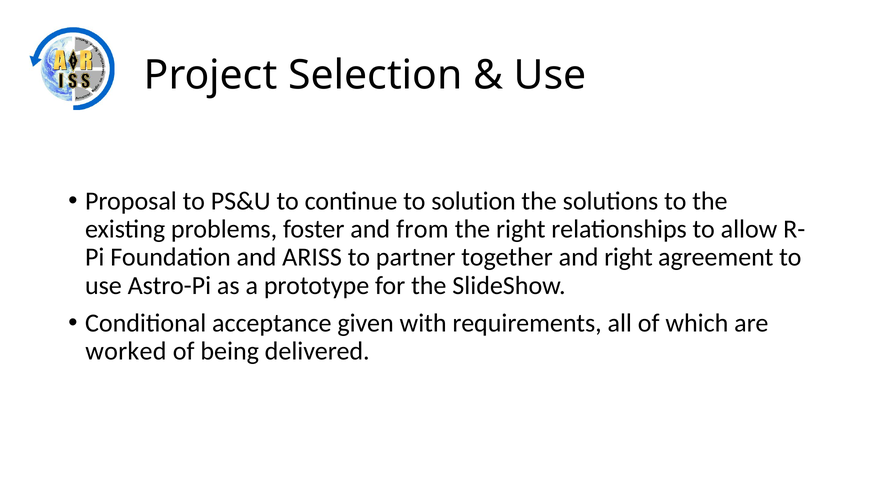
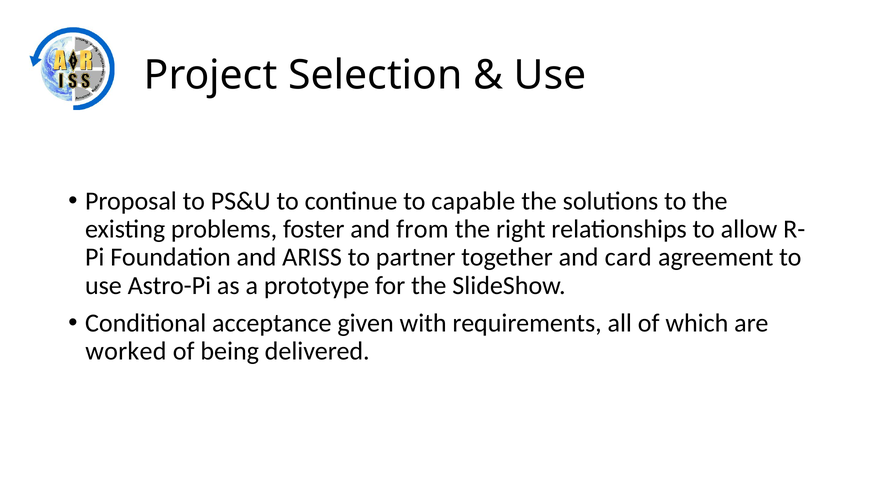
solution: solution -> capable (473, 201)
and right: right -> card (628, 257)
